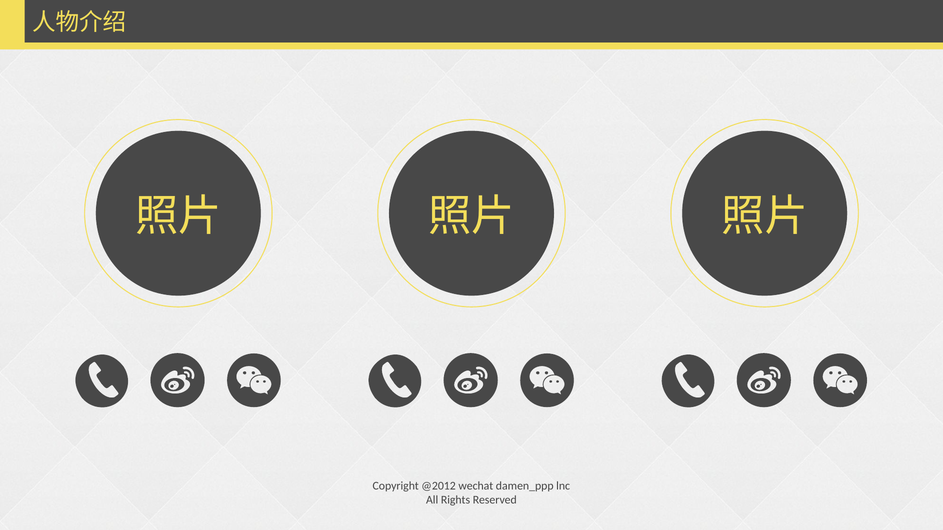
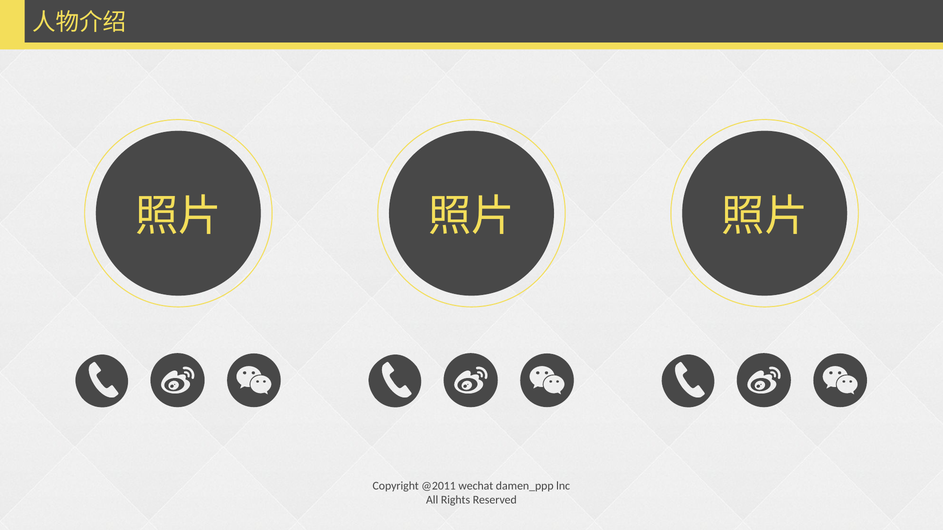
@2012: @2012 -> @2011 (439, 486)
